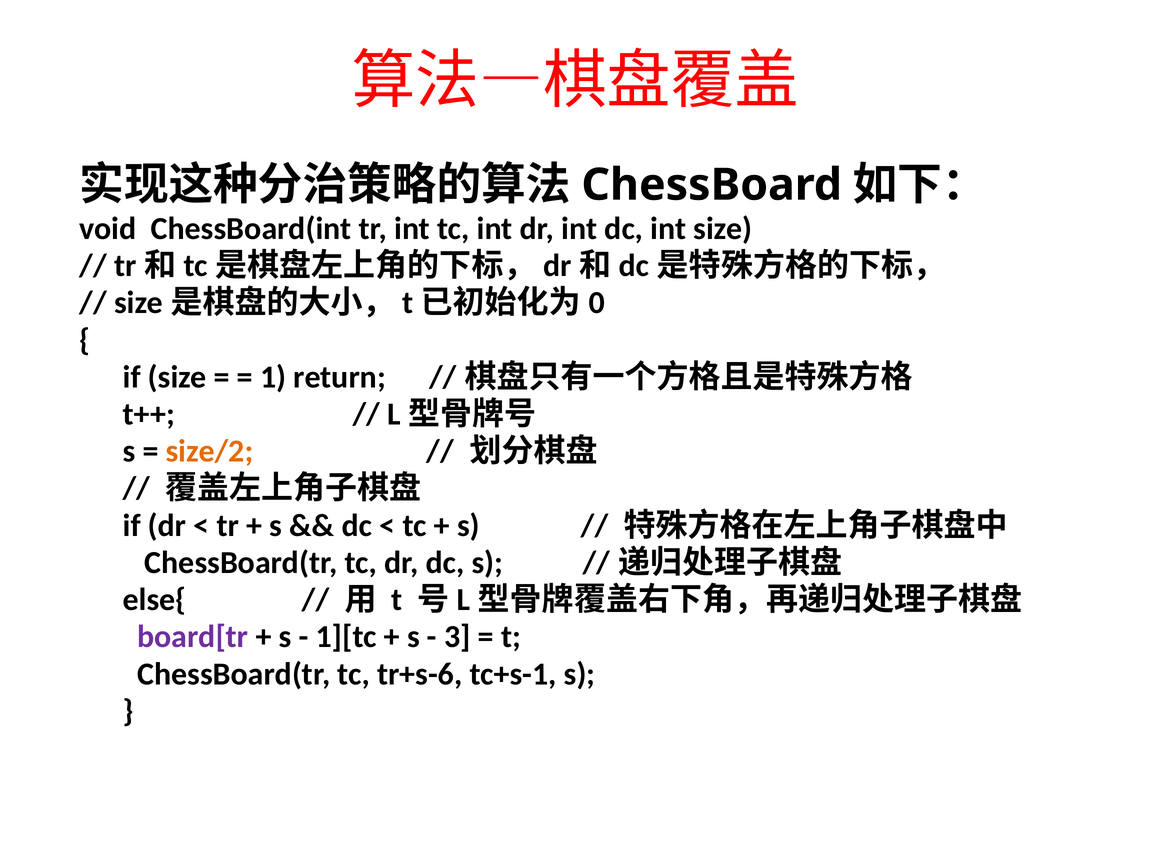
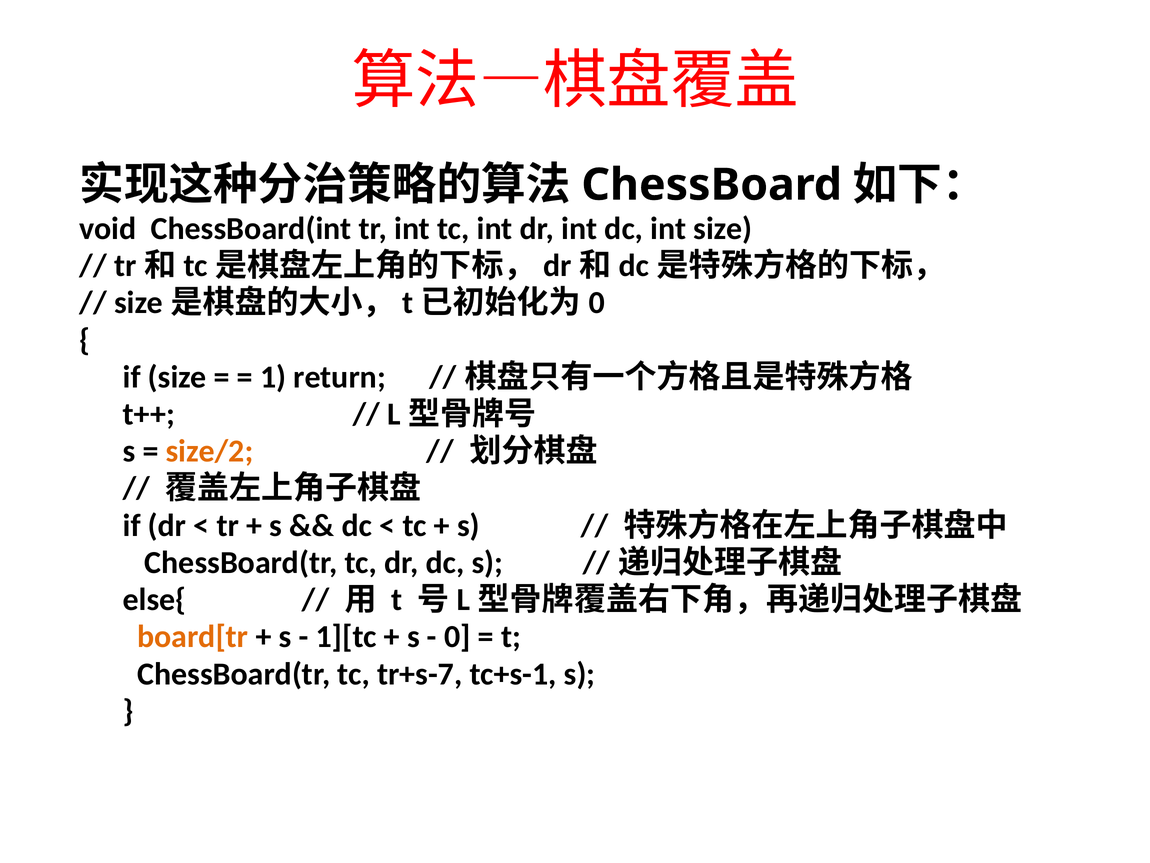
board[tr colour: purple -> orange (193, 636)
3: 3 -> 0 (457, 636)
tr+s-6: tr+s-6 -> tr+s-7 (420, 674)
